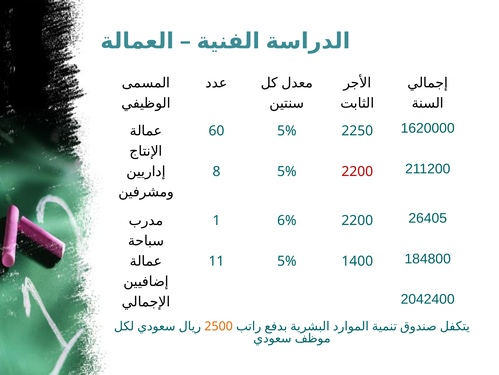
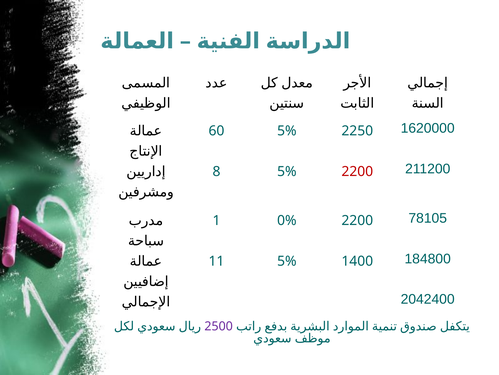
6%: 6% -> 0% (287, 220)
26405: 26405 -> 78105 (428, 218)
2500 colour: orange -> purple (219, 326)
